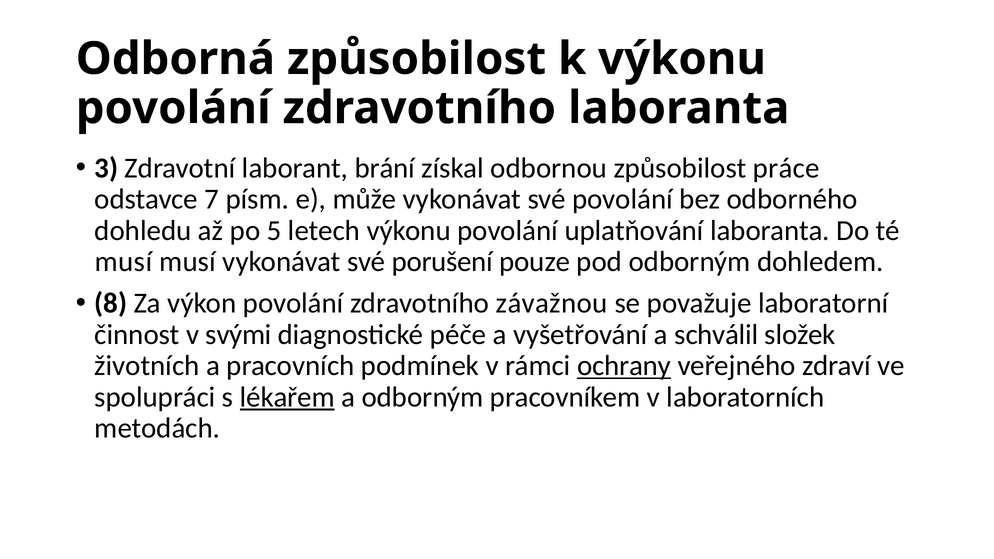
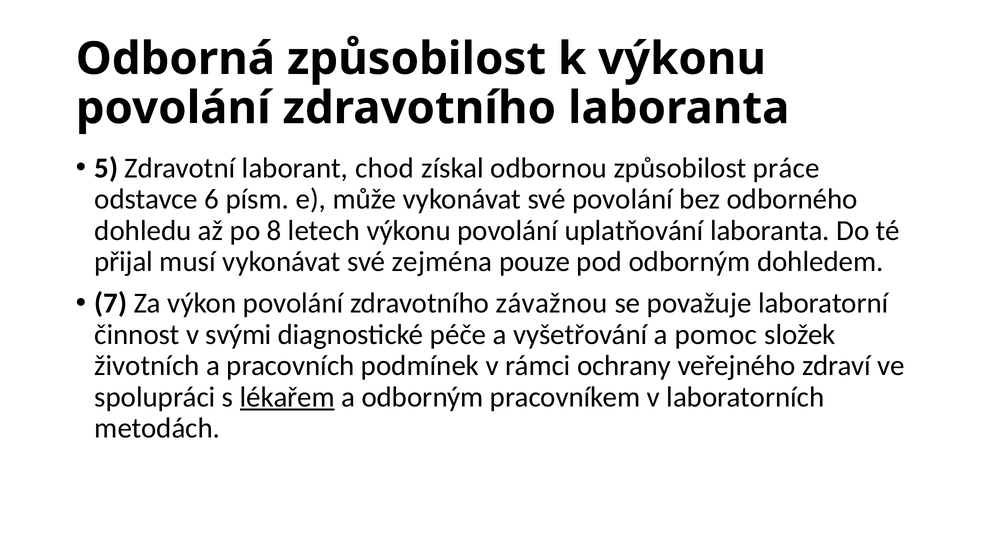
3: 3 -> 5 (106, 168)
brání: brání -> chod (385, 168)
7: 7 -> 6 (212, 199)
5: 5 -> 8 (274, 231)
musí: musí -> přijal (124, 262)
porušení: porušení -> zejména (442, 262)
8: 8 -> 7 (111, 303)
schválil: schválil -> pomoc (716, 335)
ochrany underline: present -> none (624, 366)
